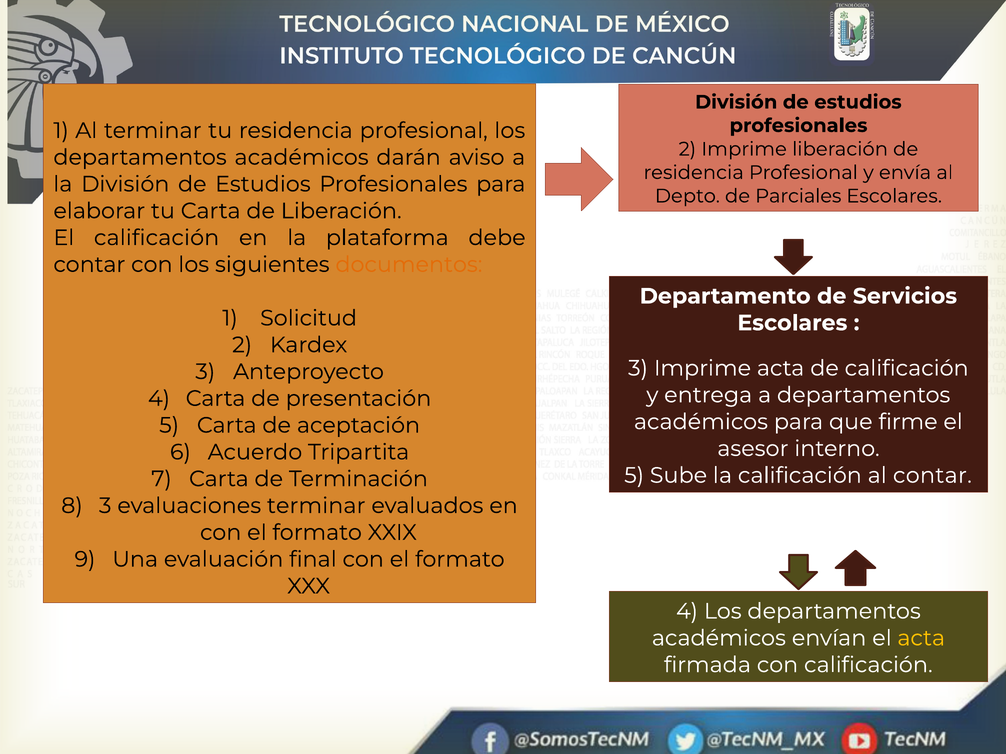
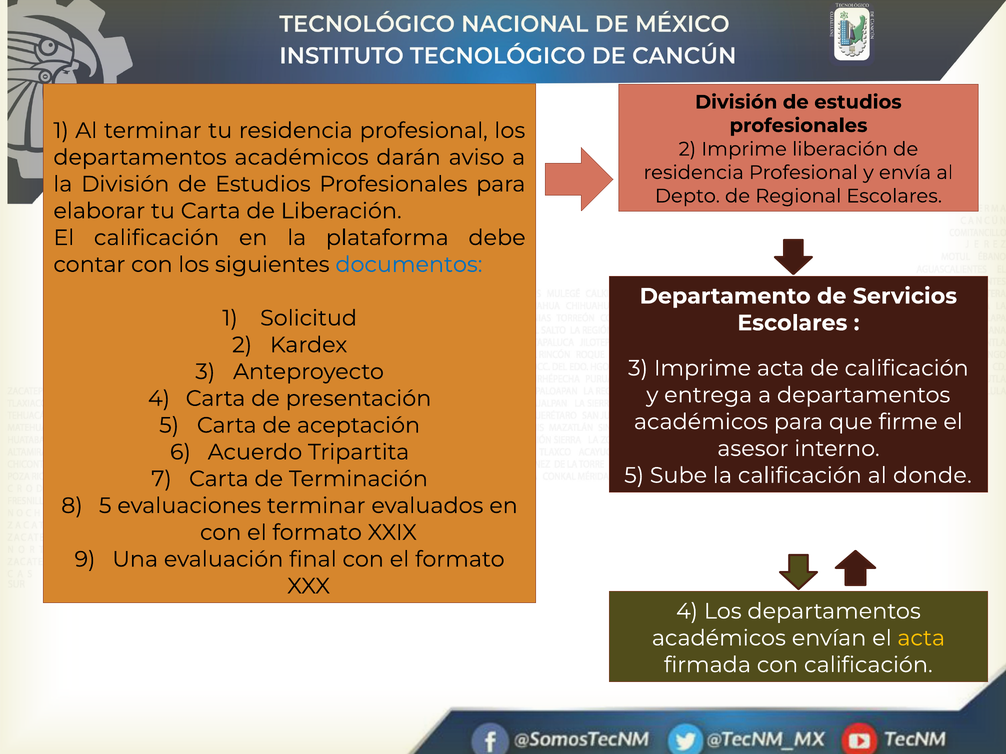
Parciales: Parciales -> Regional (798, 196)
documentos colour: orange -> blue (409, 265)
al contar: contar -> donde (932, 476)
3: 3 -> 5 (105, 506)
